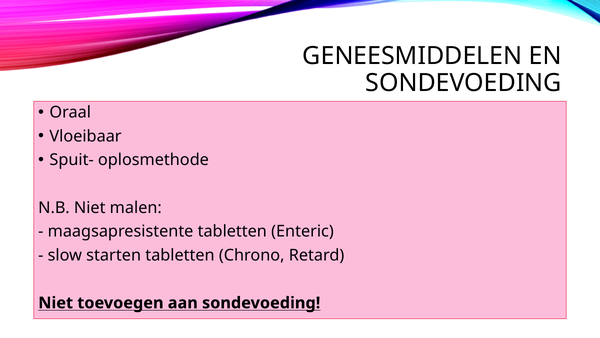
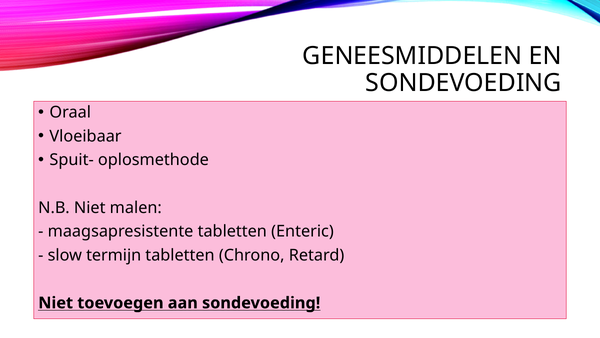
starten: starten -> termijn (114, 255)
